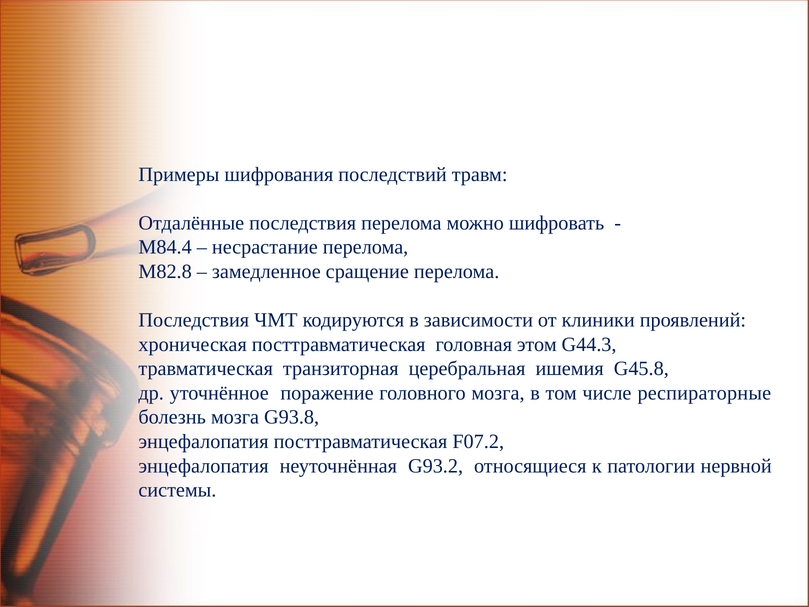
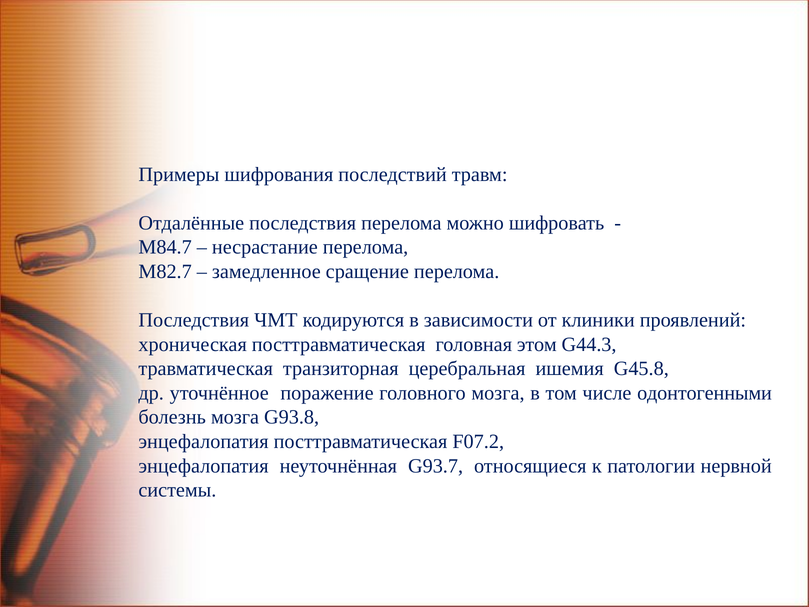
М84.4: М84.4 -> М84.7 (165, 247)
М82.8: М82.8 -> М82.7 (165, 271)
респираторные: респираторные -> одонтогенными (704, 393)
G93.2: G93.2 -> G93.7 (436, 466)
